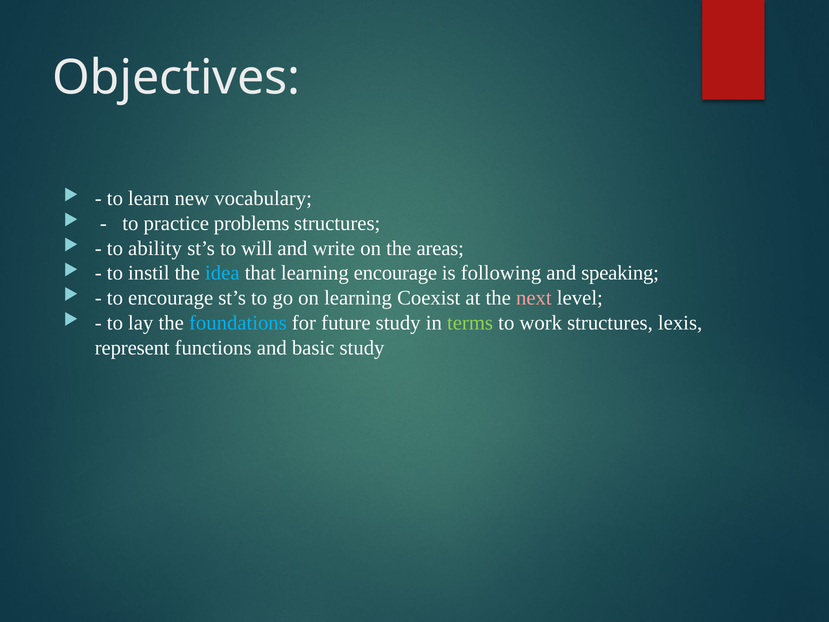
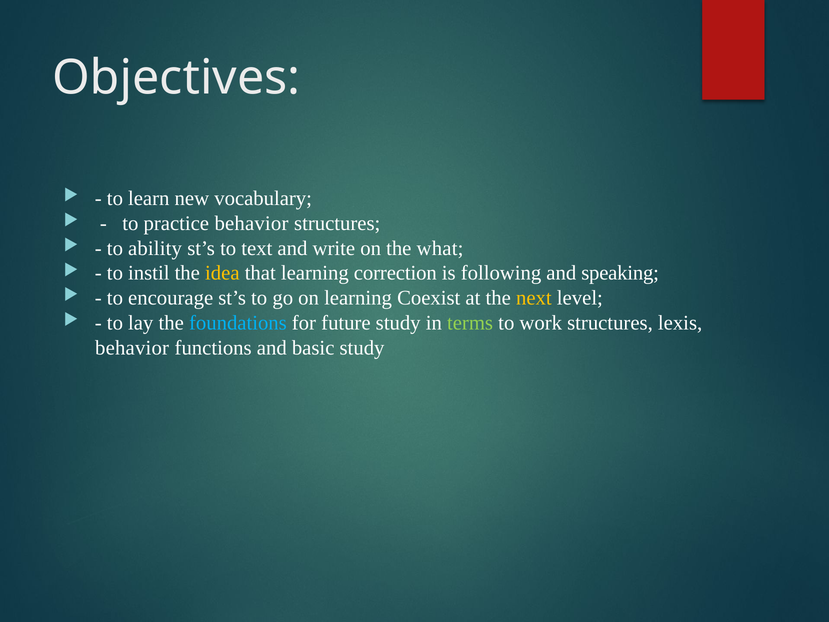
practice problems: problems -> behavior (251, 223)
will: will -> text (257, 248)
areas: areas -> what (440, 248)
idea colour: light blue -> yellow (222, 273)
learning encourage: encourage -> correction (395, 273)
next colour: pink -> yellow (534, 298)
represent: represent -> behavior (132, 348)
